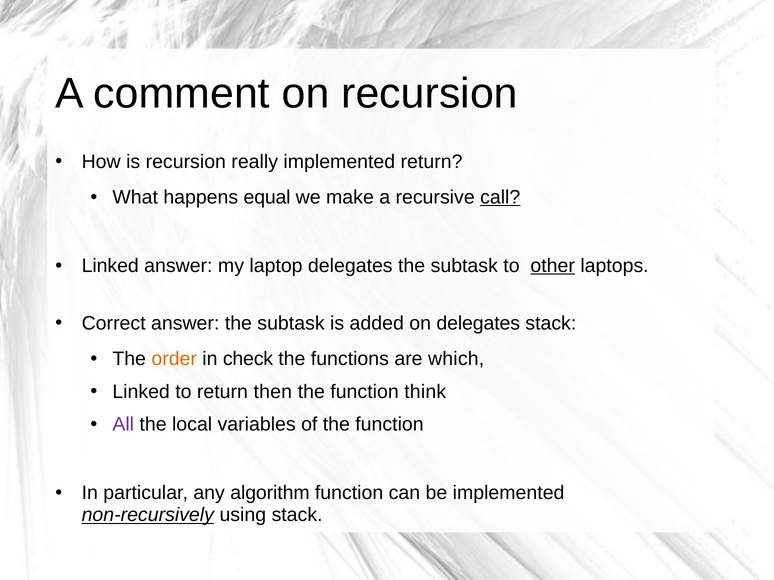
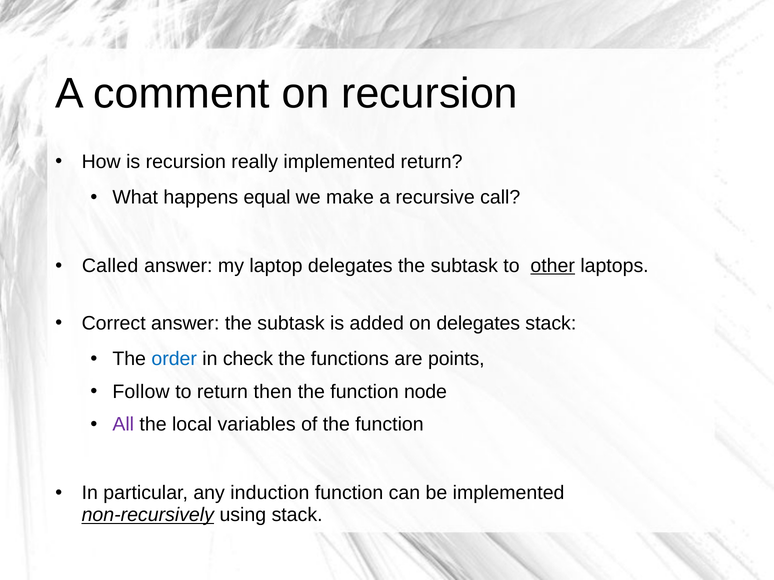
call underline: present -> none (500, 197)
Linked: Linked -> Called (110, 266)
order colour: orange -> blue (174, 359)
which: which -> points (456, 359)
Linked: Linked -> Follow (141, 392)
think: think -> node (425, 392)
algorithm: algorithm -> induction (270, 493)
